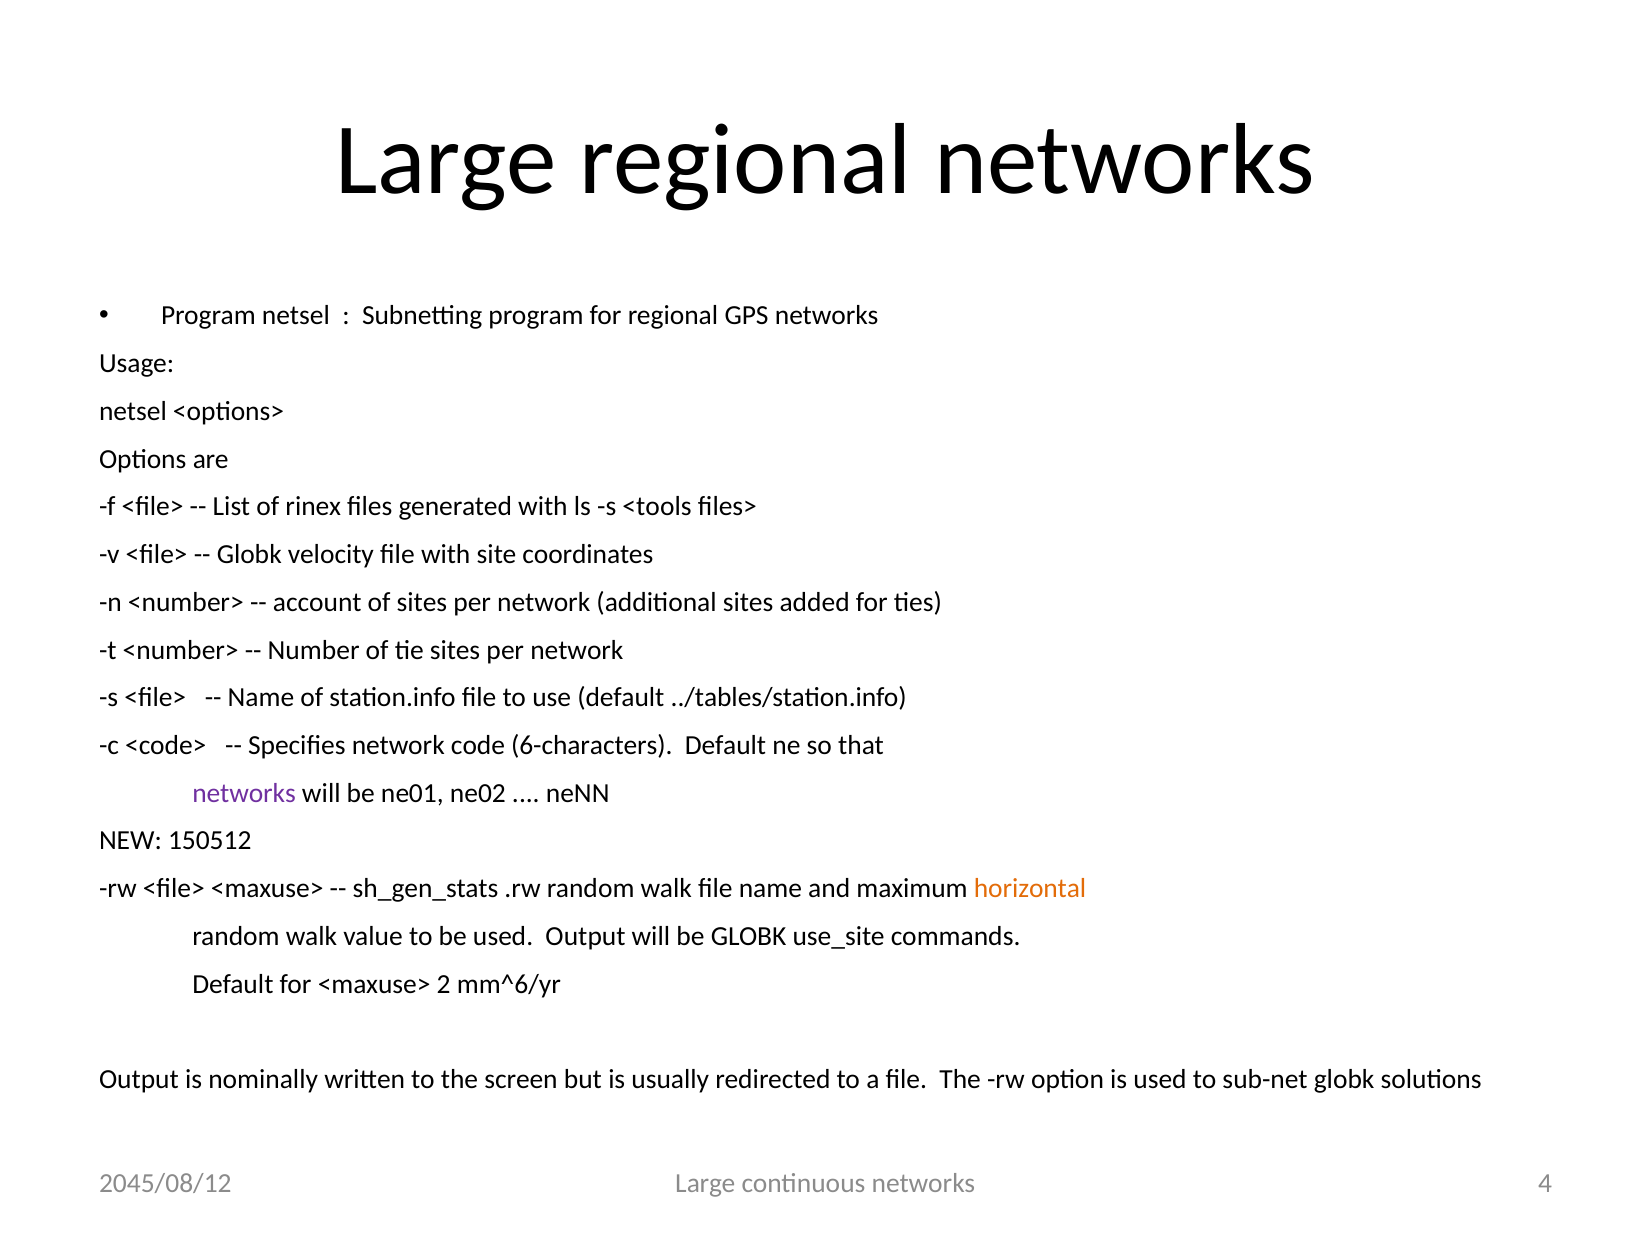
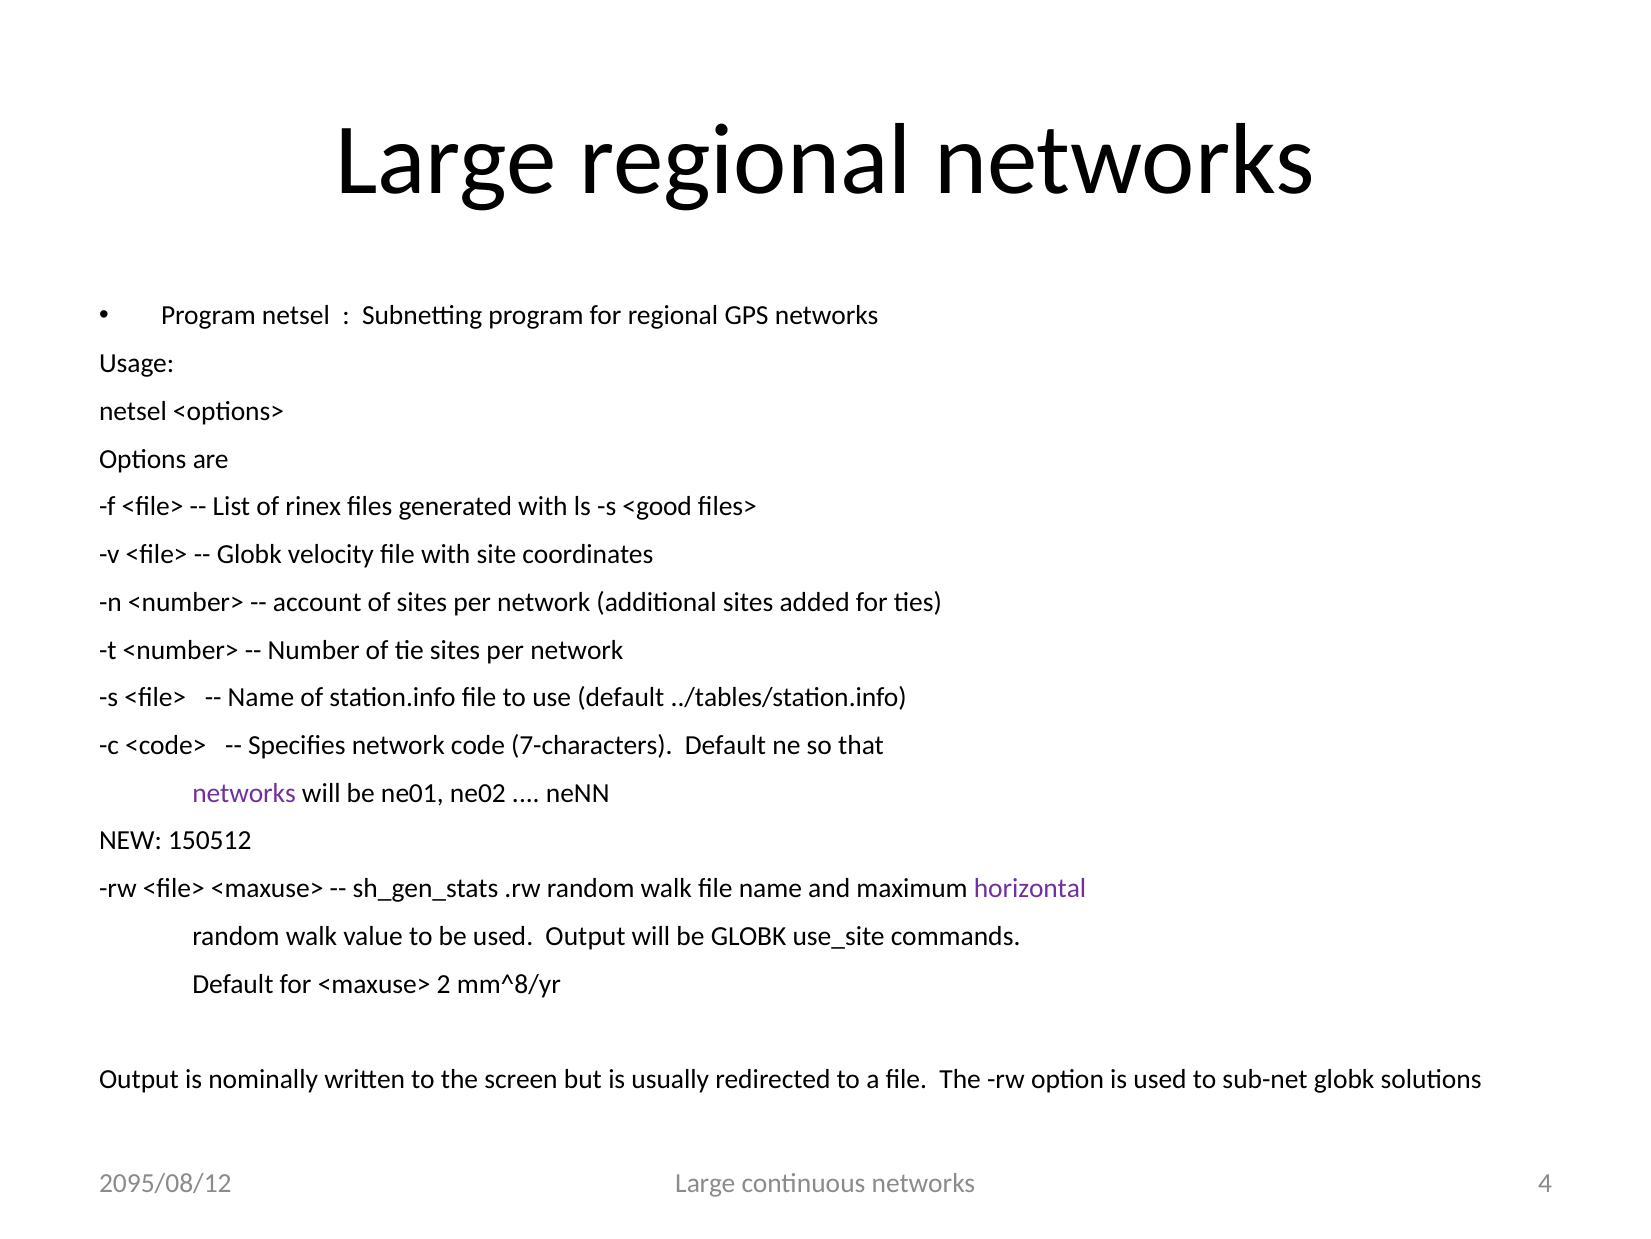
<tools: <tools -> <good (657, 506)
6-characters: 6-characters -> 7-characters (592, 745)
horizontal colour: orange -> purple (1030, 888)
mm^6/yr: mm^6/yr -> mm^8/yr (509, 984)
2045/08/12: 2045/08/12 -> 2095/08/12 (165, 1183)
